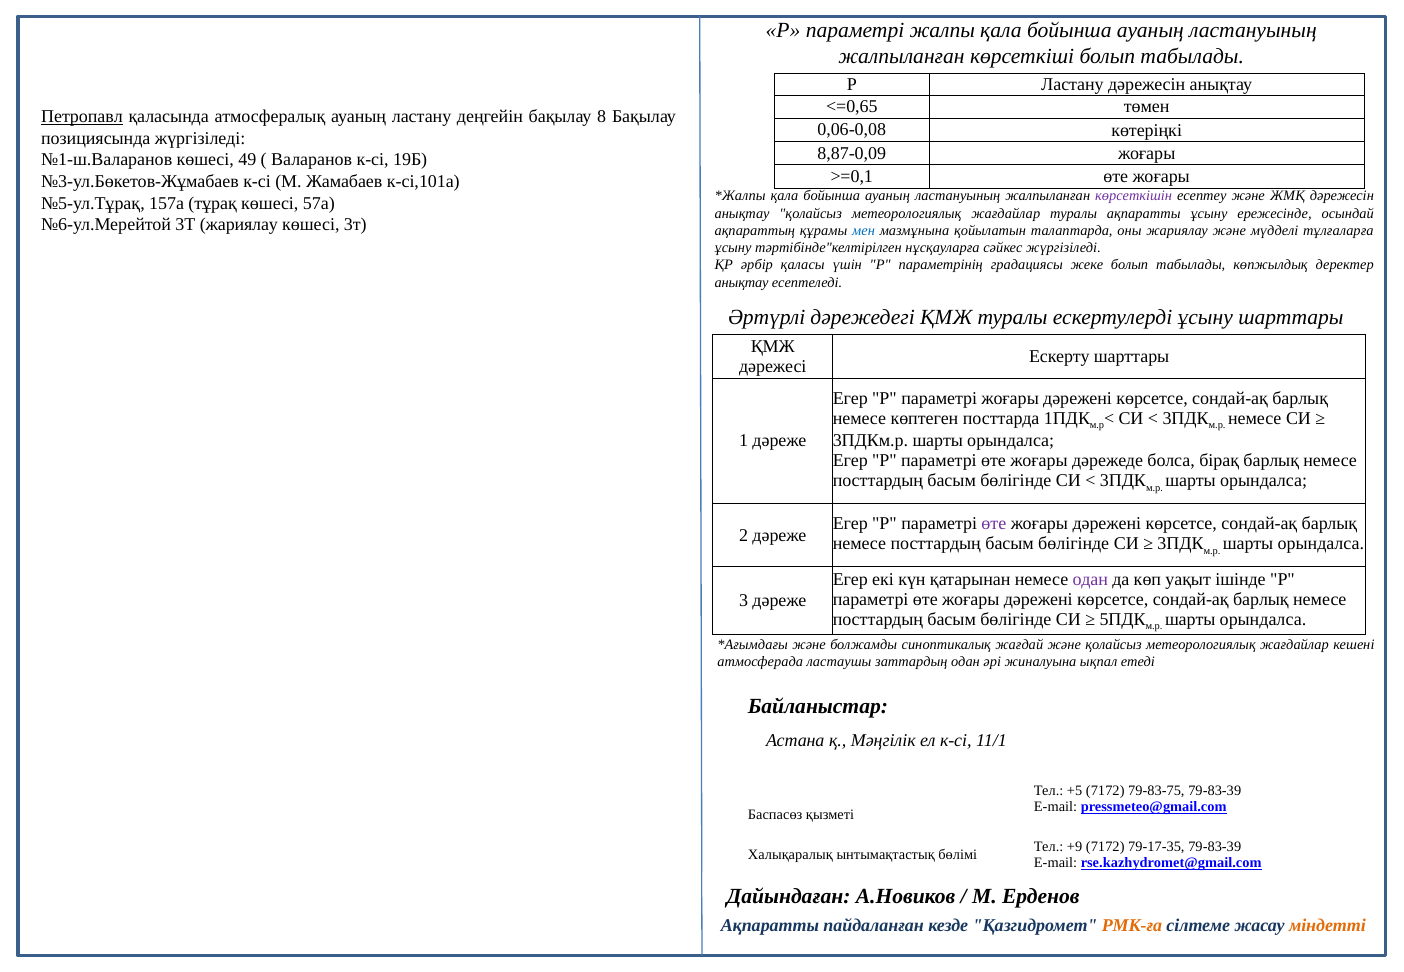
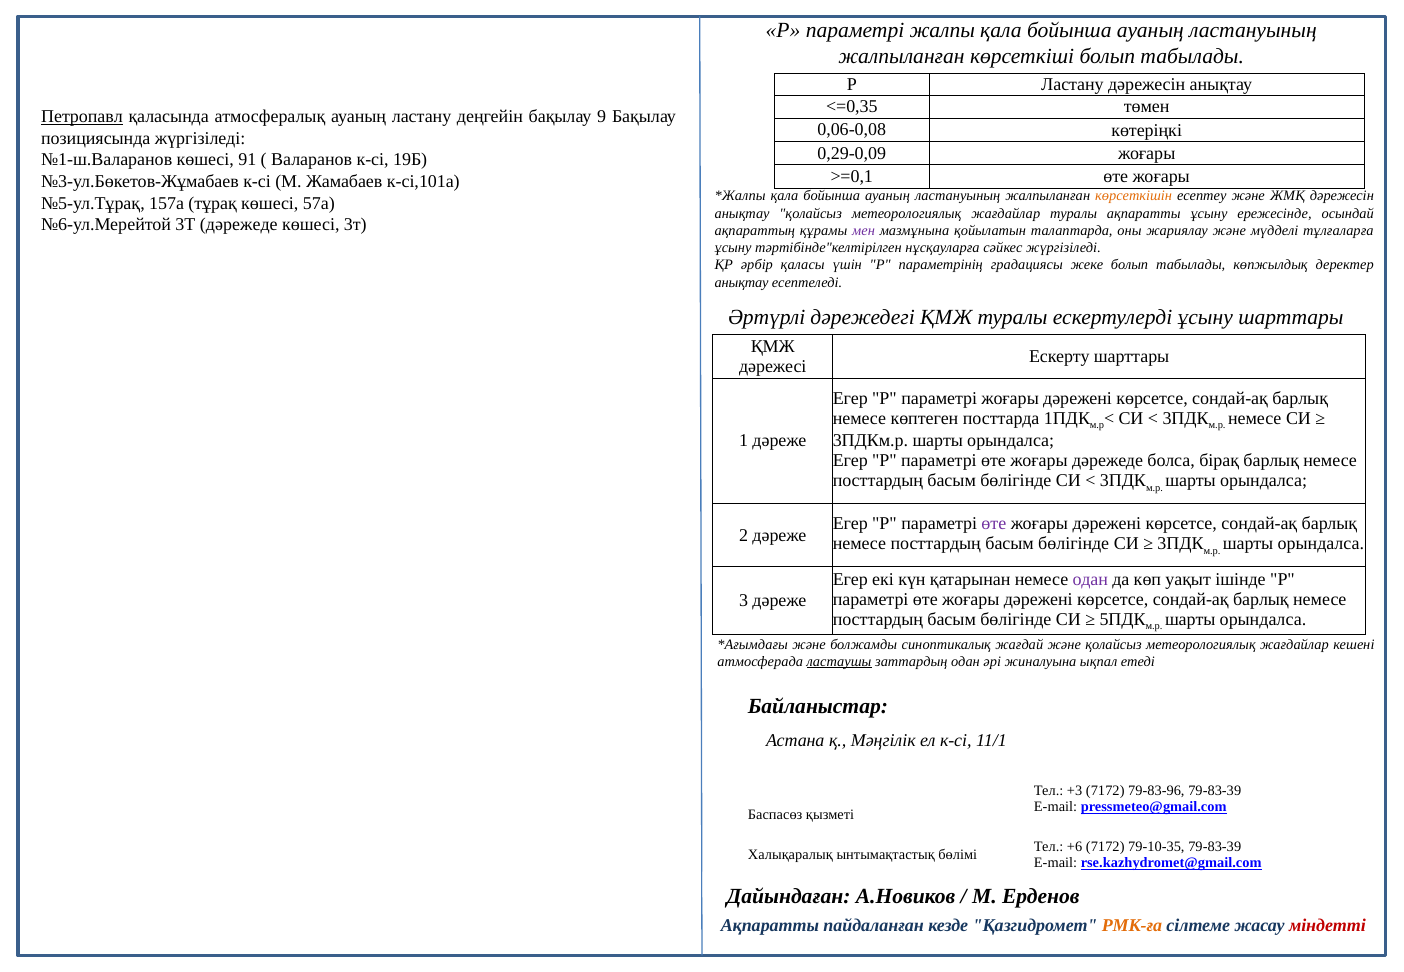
<=0,65: <=0,65 -> <=0,35 (852, 107)
8: 8 -> 9 (602, 117)
8,87-0,09: 8,87-0,09 -> 0,29-0,09 (852, 153)
49: 49 -> 91 (247, 160)
көрсеткішін colour: purple -> orange (1134, 196)
3Т жариялау: жариялау -> дәрежеде (239, 225)
мен colour: blue -> purple (864, 231)
ластаушы underline: none -> present (839, 662)
+5: +5 -> +3 (1075, 791)
79-83-75: 79-83-75 -> 79-83-96 (1156, 791)
+9: +9 -> +6 (1075, 847)
79-17-35: 79-17-35 -> 79-10-35 (1156, 847)
міндетті colour: orange -> red (1327, 926)
